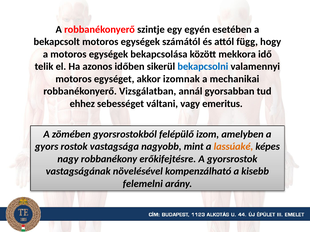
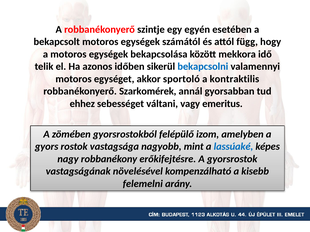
izomnak: izomnak -> sportoló (181, 79)
mechanikai: mechanikai -> kontraktilis (234, 79)
Vizsgálatban: Vizsgálatban -> Szarkomérek (148, 91)
lassúaké colour: orange -> blue (233, 147)
